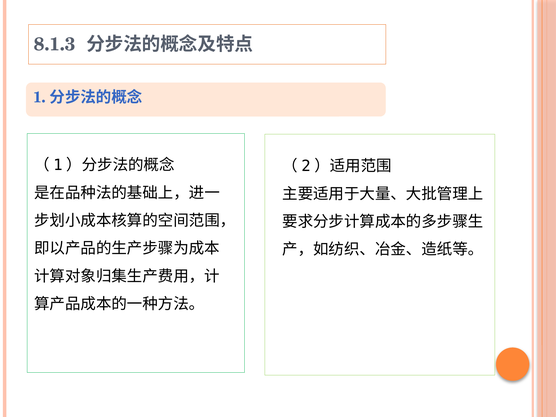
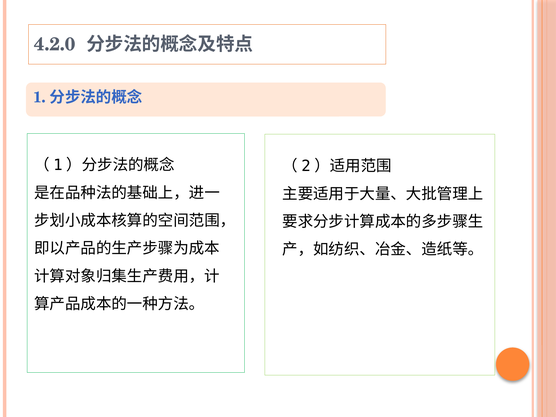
8.1.3: 8.1.3 -> 4.2.0 (55, 44)
